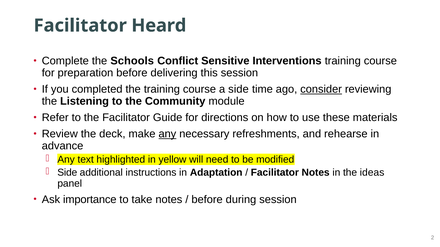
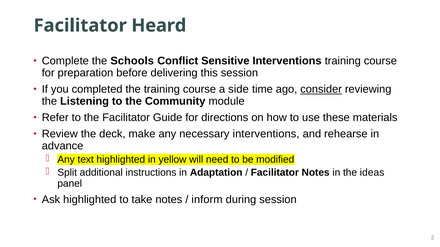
any underline: present -> none (167, 134)
necessary refreshments: refreshments -> interventions (266, 134)
Side: Side -> Split (67, 173)
Ask importance: importance -> highlighted (90, 200)
before: before -> inform (207, 200)
